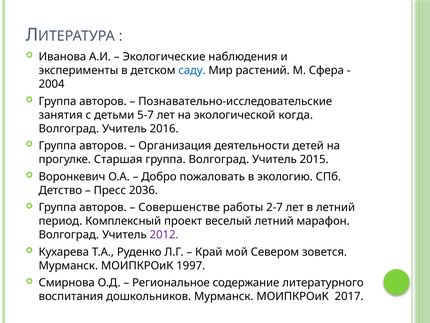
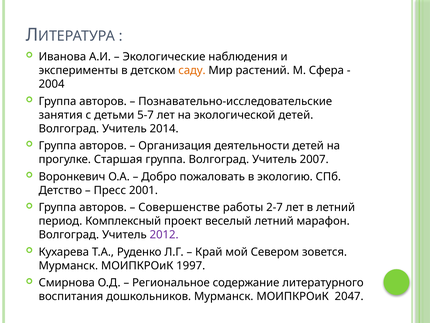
саду colour: blue -> orange (192, 70)
экологической когда: когда -> детей (296, 115)
2016: 2016 -> 2014 (164, 128)
2015: 2015 -> 2007 (314, 159)
2036: 2036 -> 2001 (143, 190)
2017: 2017 -> 2047 (349, 296)
